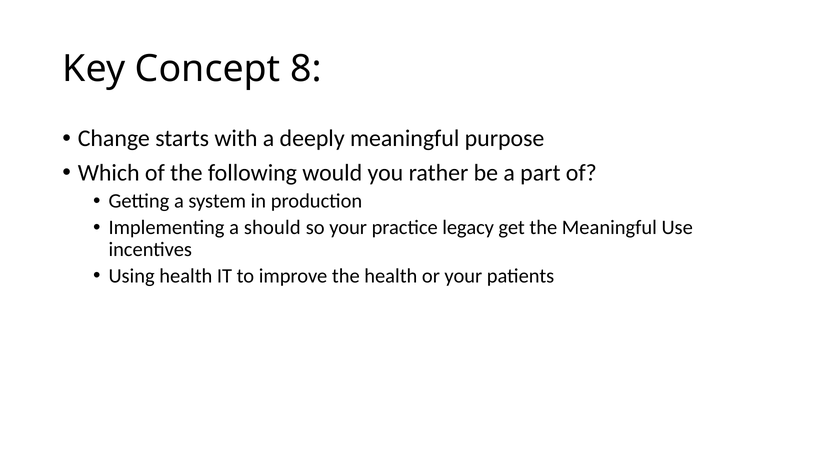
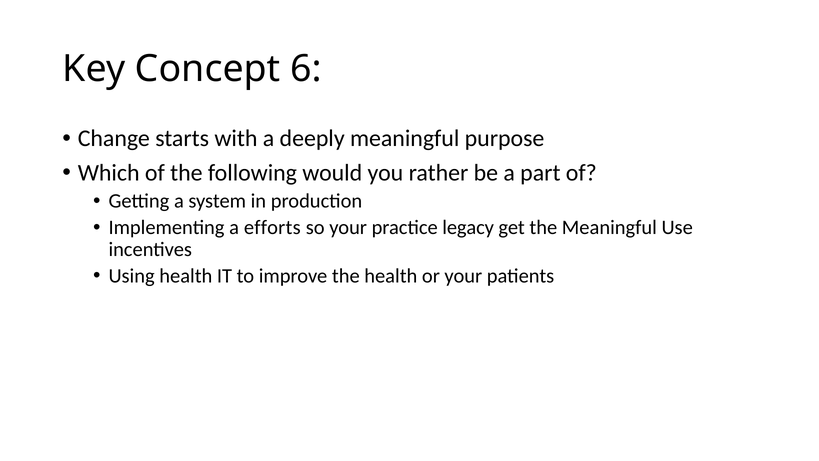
8: 8 -> 6 (306, 69)
should: should -> efforts (272, 227)
